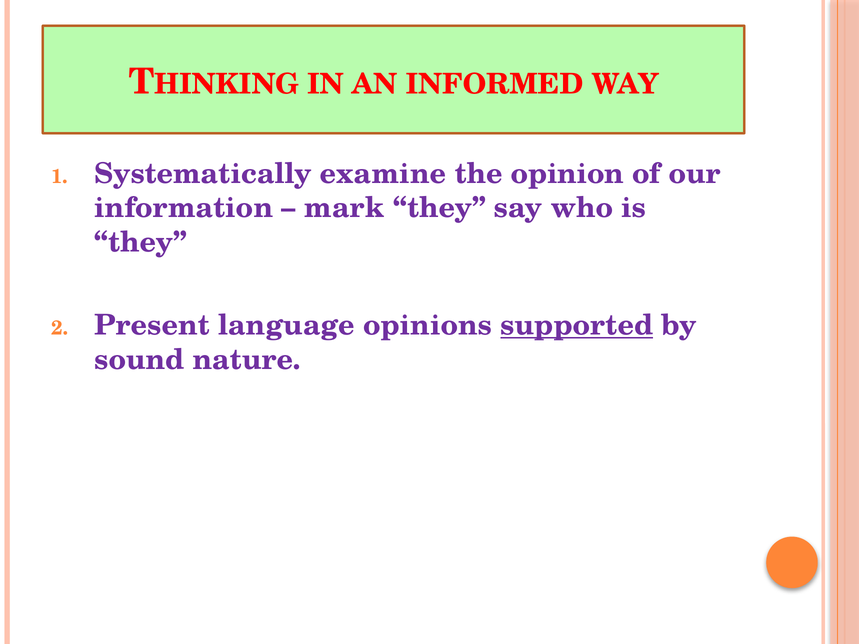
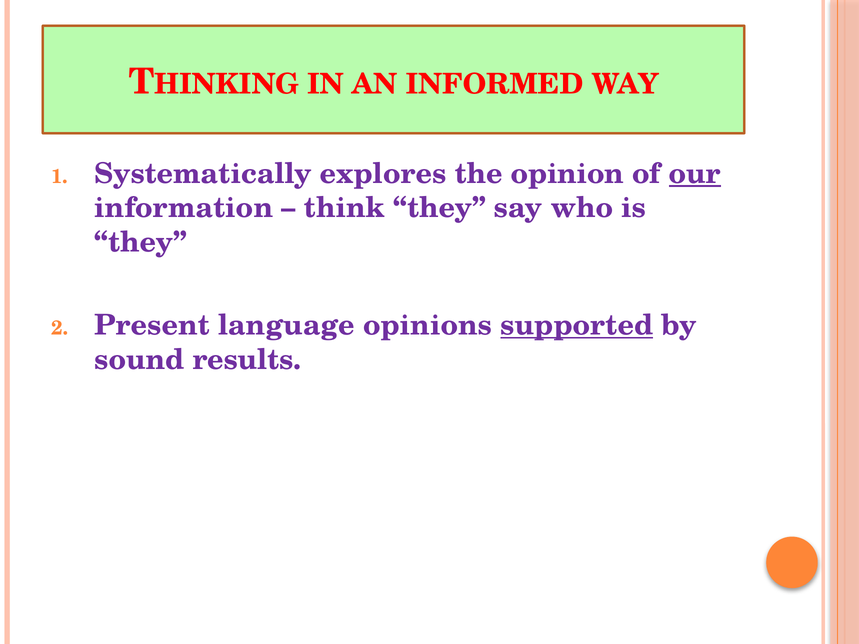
examine: examine -> explores (383, 174)
our underline: none -> present (695, 174)
mark: mark -> think (344, 208)
nature: nature -> results (247, 360)
